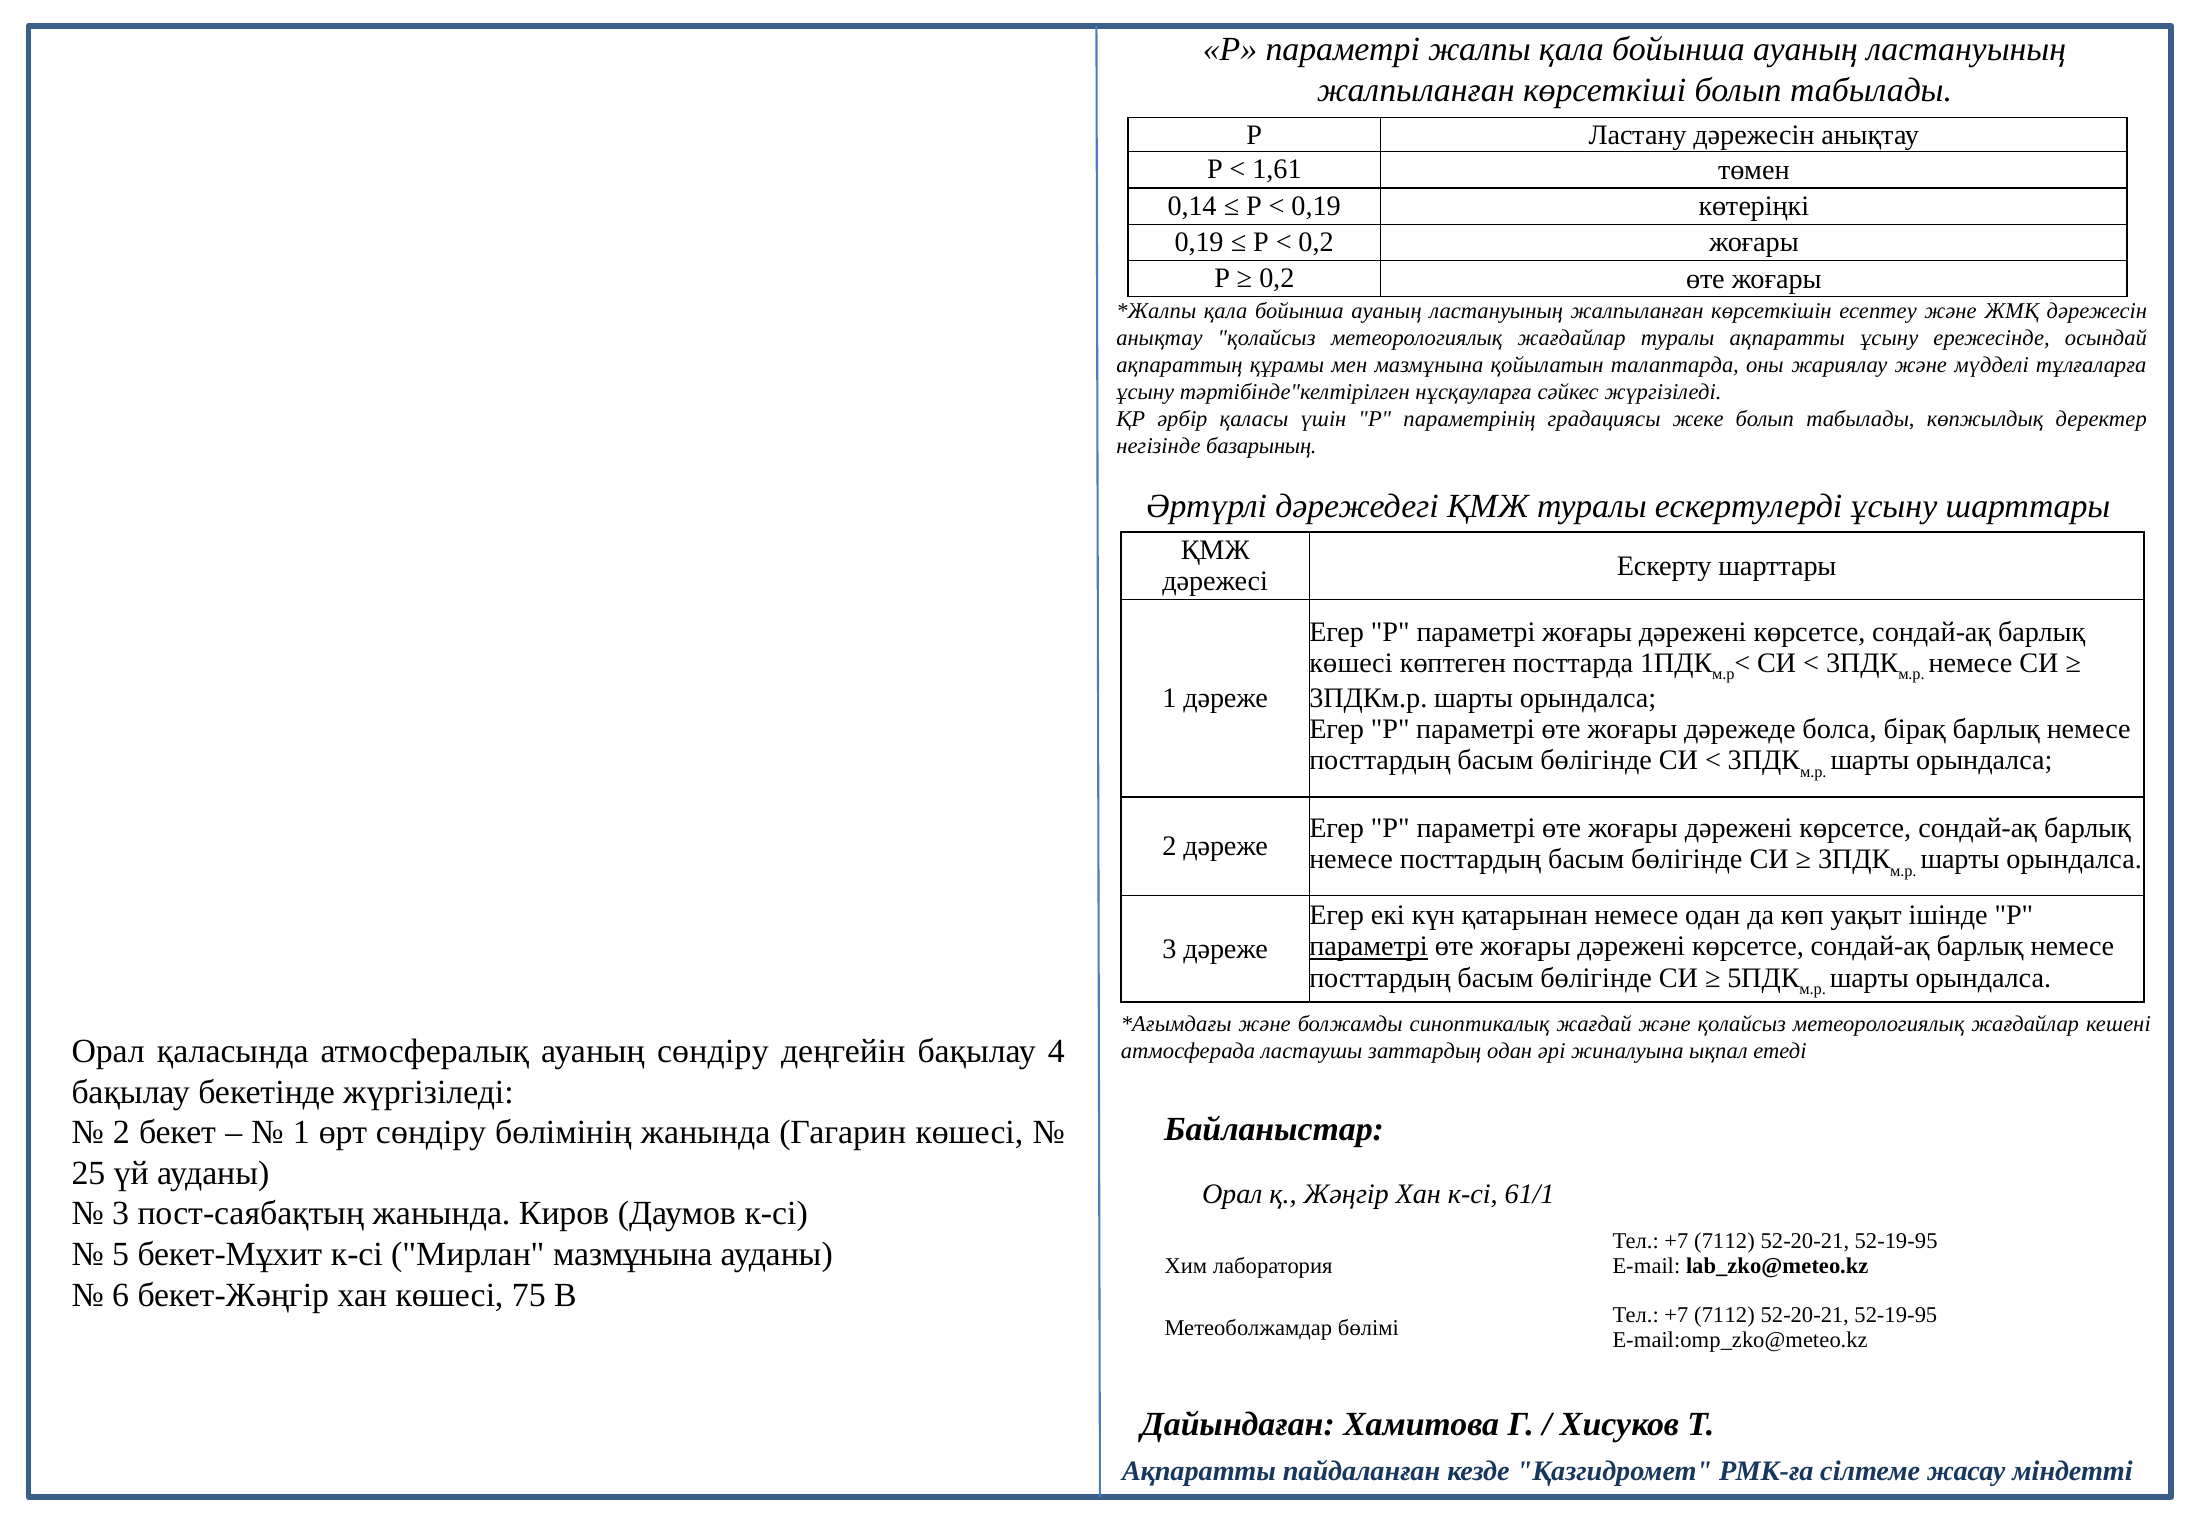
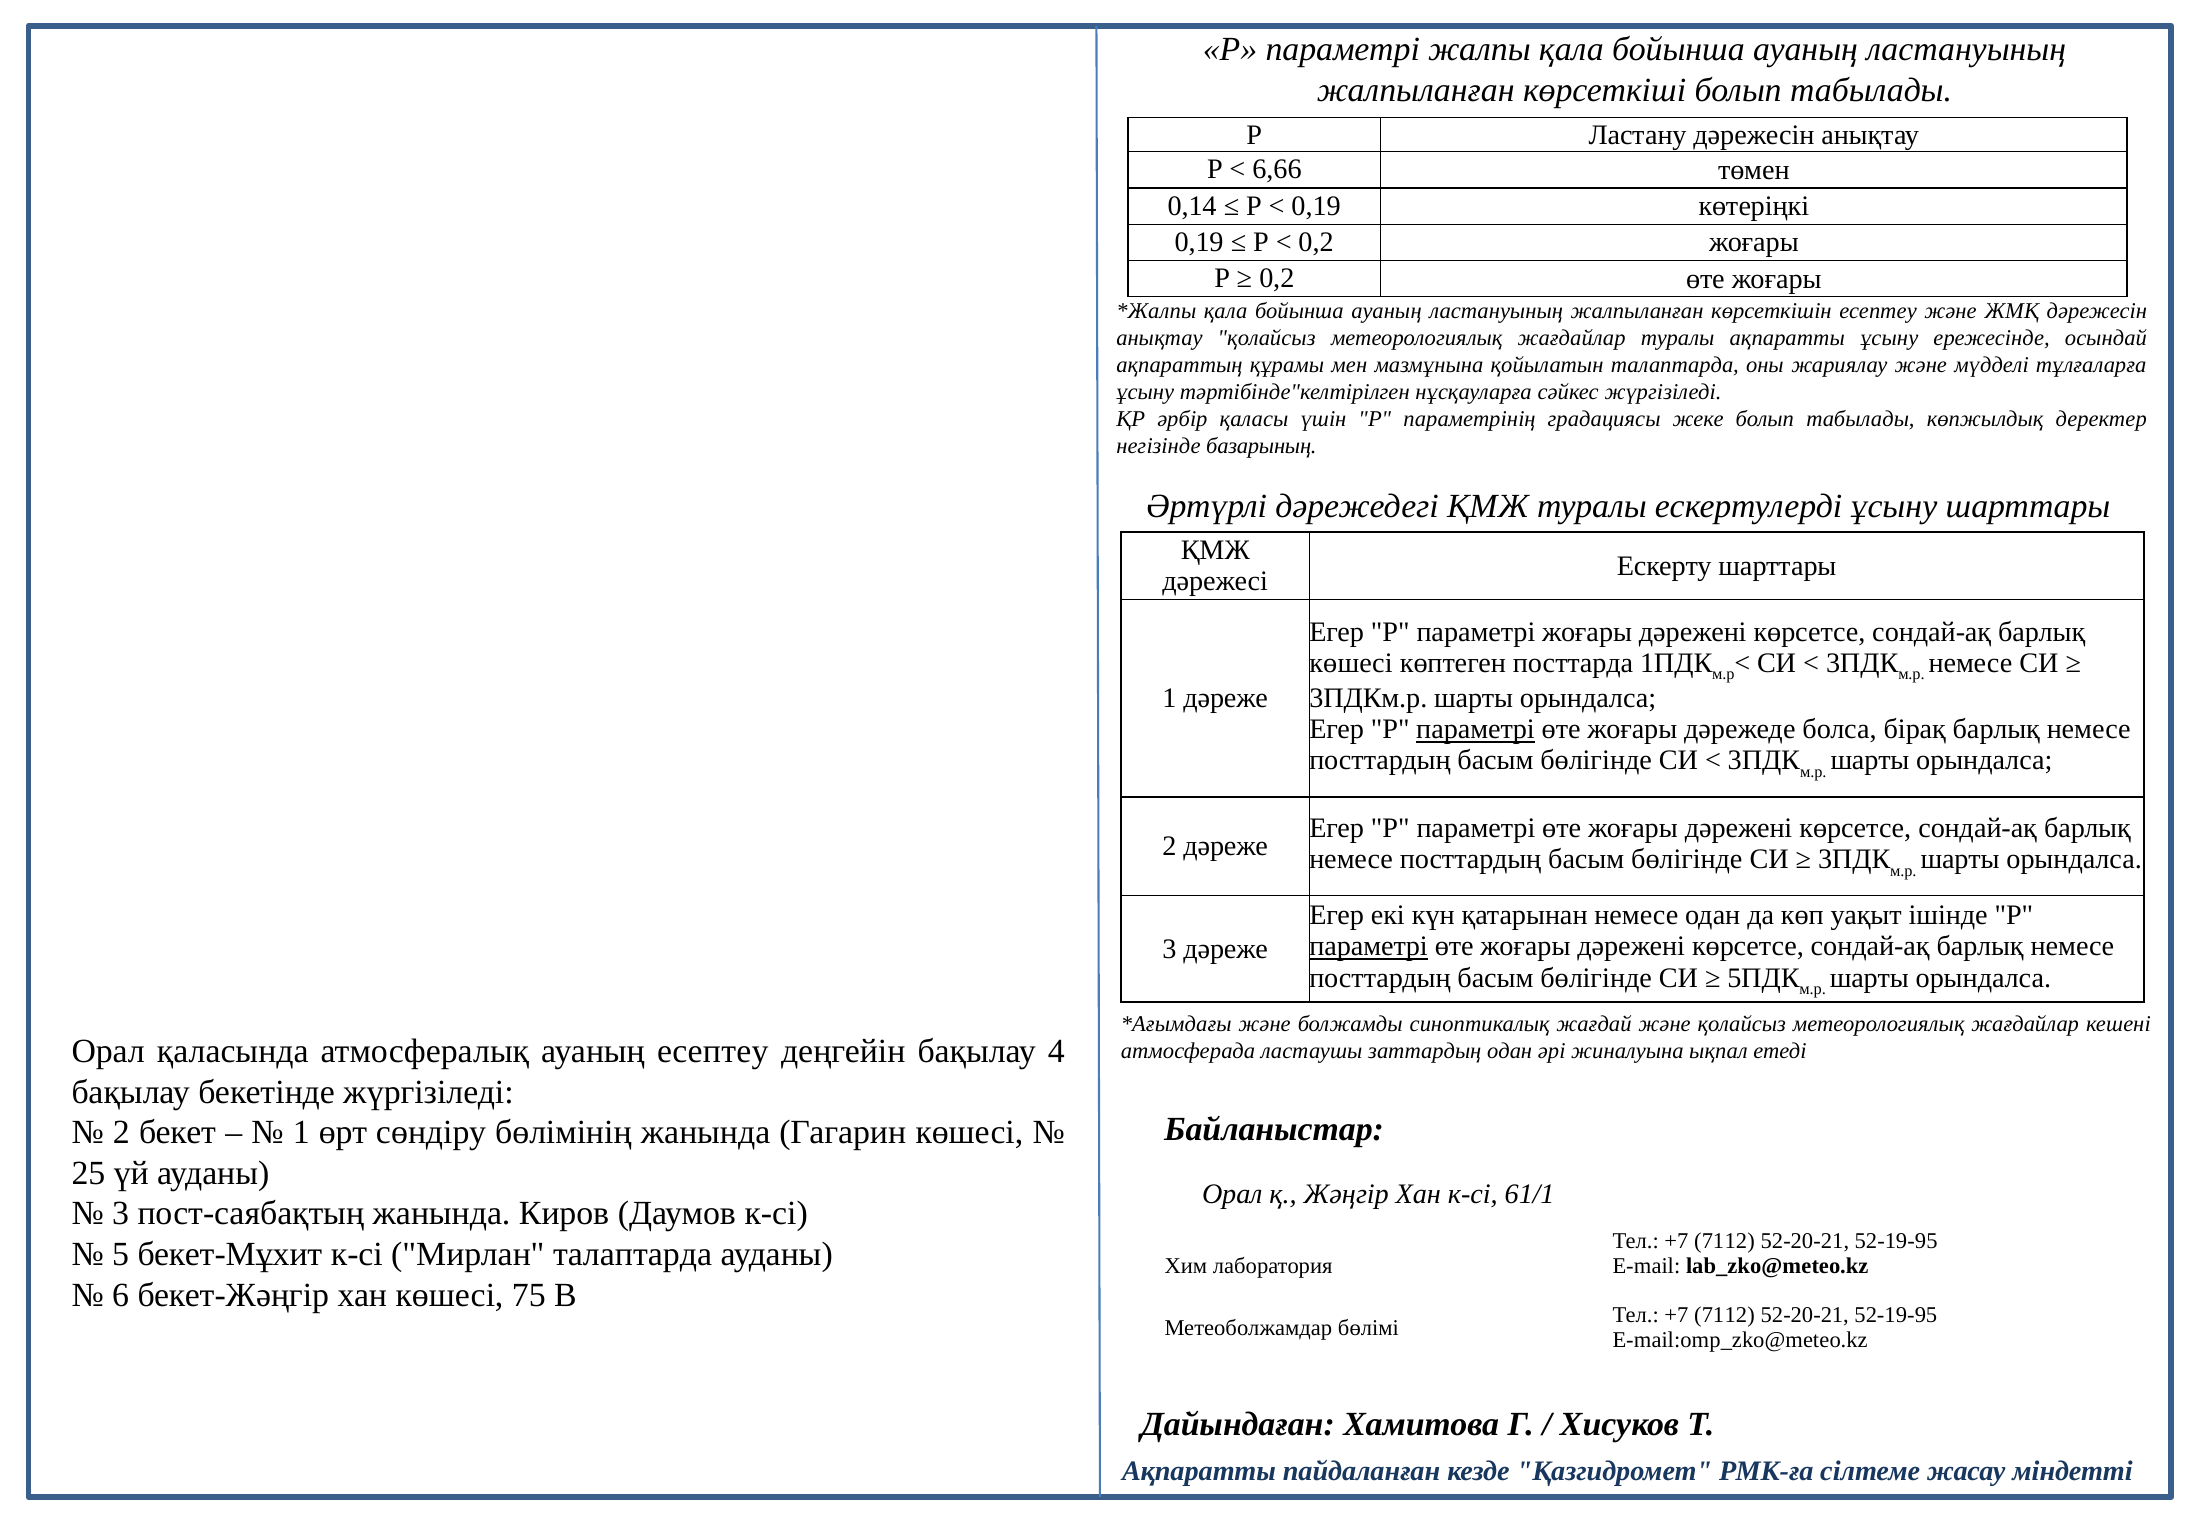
1,61: 1,61 -> 6,66 (1277, 169)
параметрі underline: none -> present (1475, 730)
ауаның сөндіру: сөндіру -> есептеу (713, 1051)
Мирлан мазмұнына: мазмұнына -> талаптарда (633, 1254)
